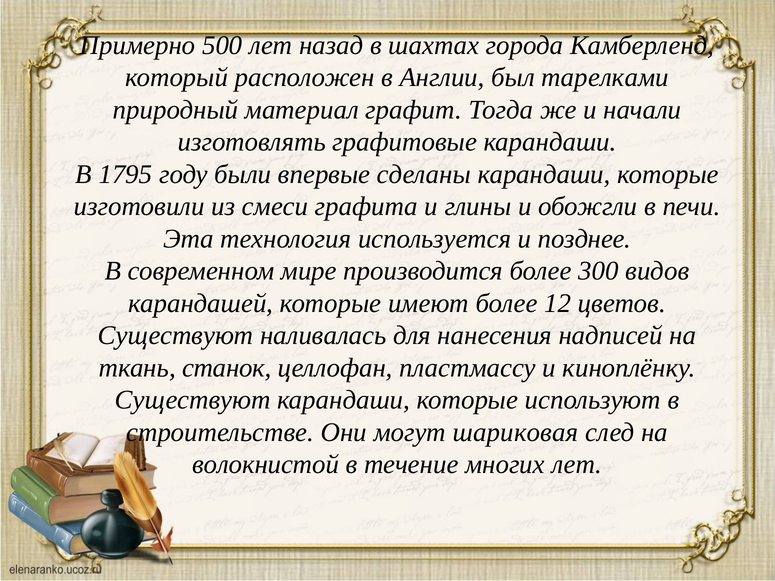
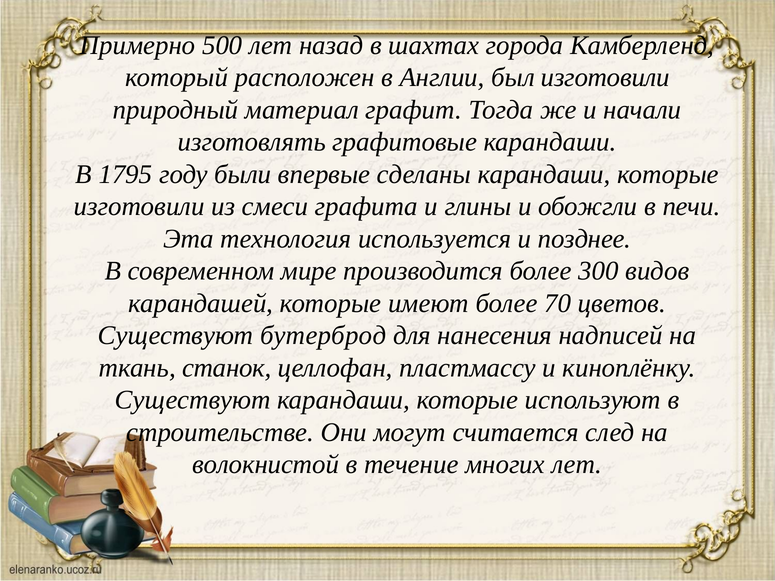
был тарелками: тарелками -> изготовили (605, 77)
12: 12 -> 70 (558, 303)
наливалась: наливалась -> бутерброд (323, 336)
шариковая: шариковая -> считается (516, 433)
